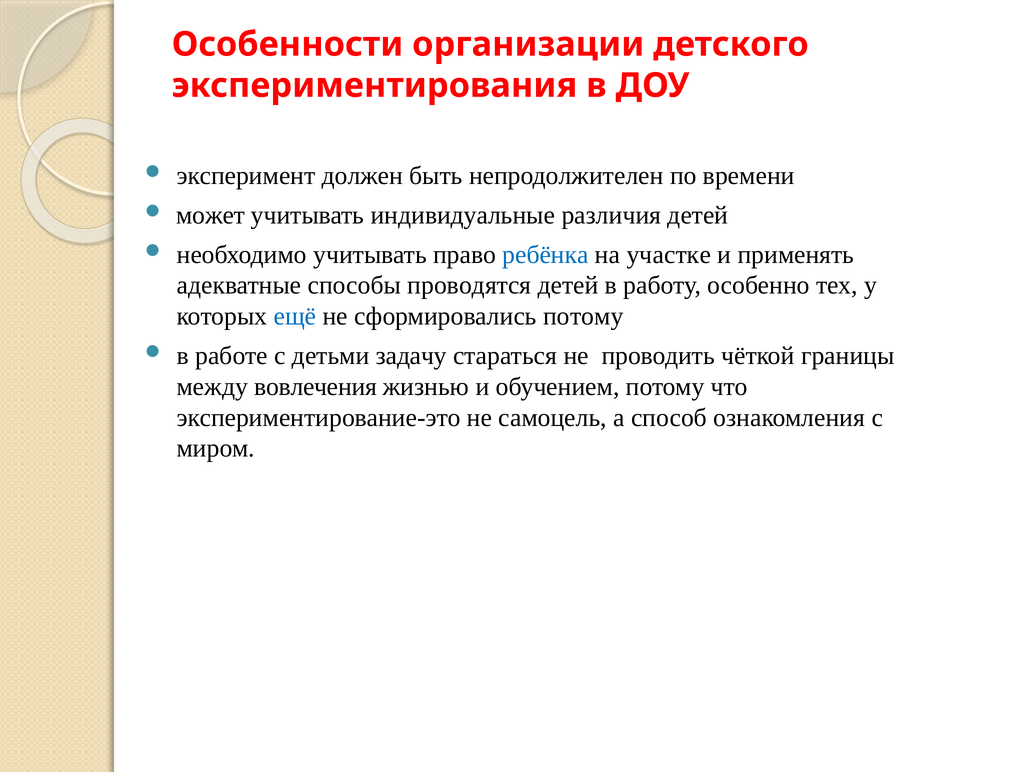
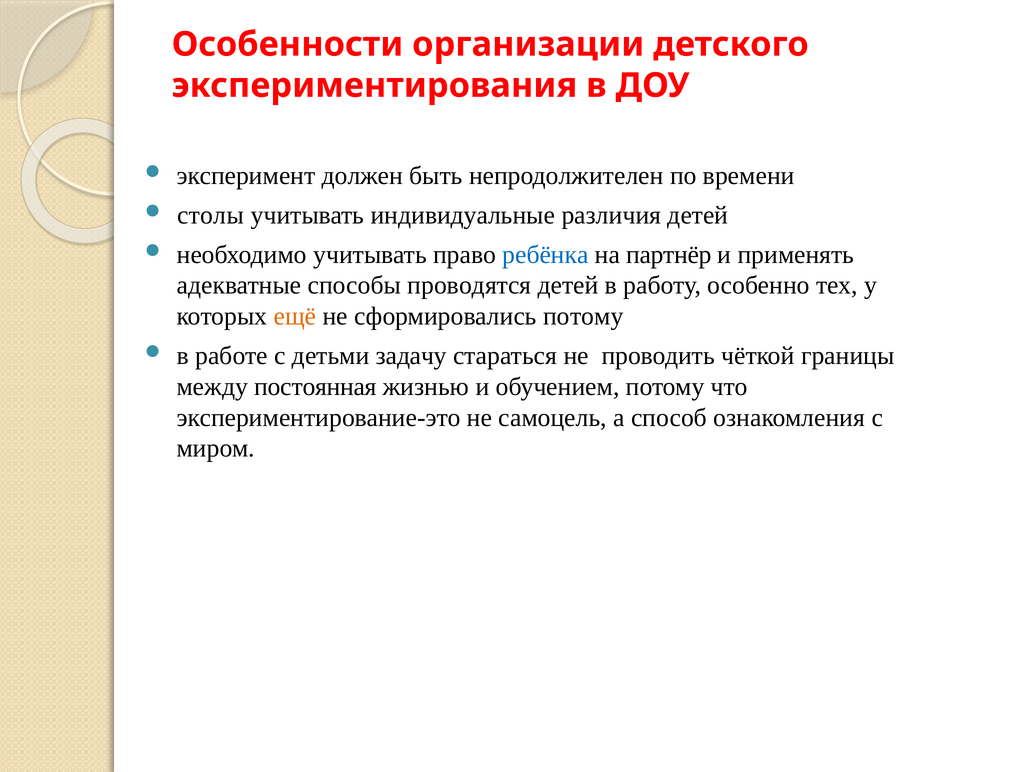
может: может -> столы (210, 215)
участке: участке -> партнёр (669, 255)
ещё colour: blue -> orange (295, 316)
вовлечения: вовлечения -> постоянная (316, 387)
